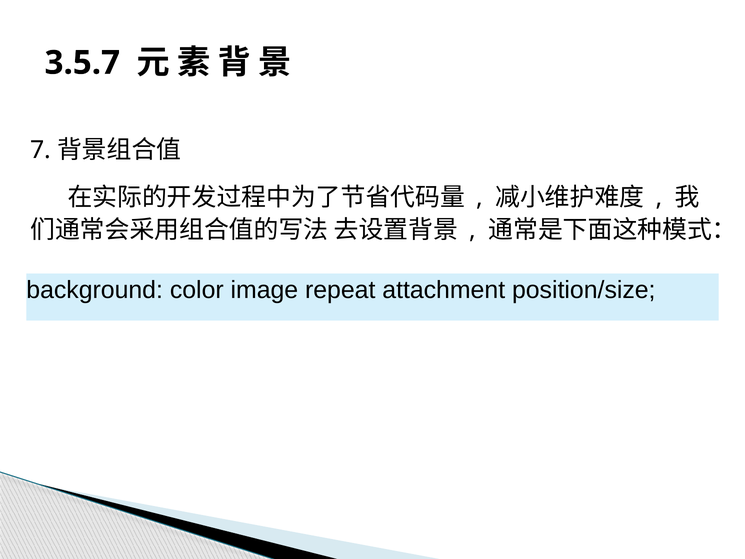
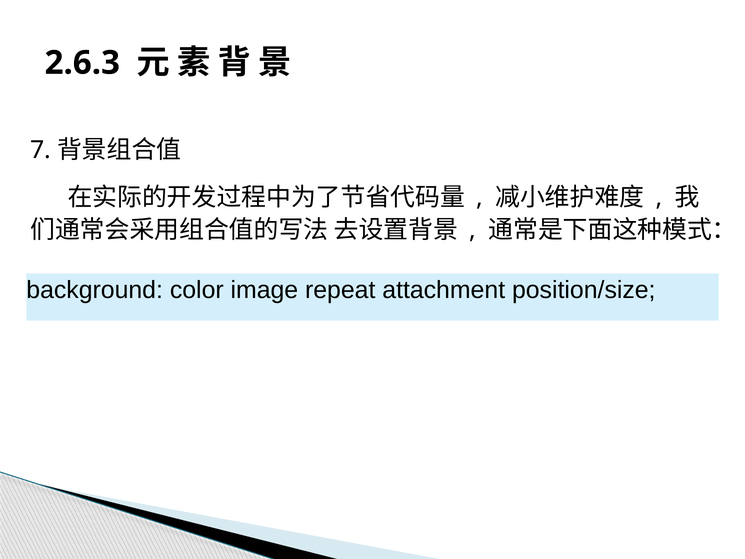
3.5.7: 3.5.7 -> 2.6.3 (82, 63)
